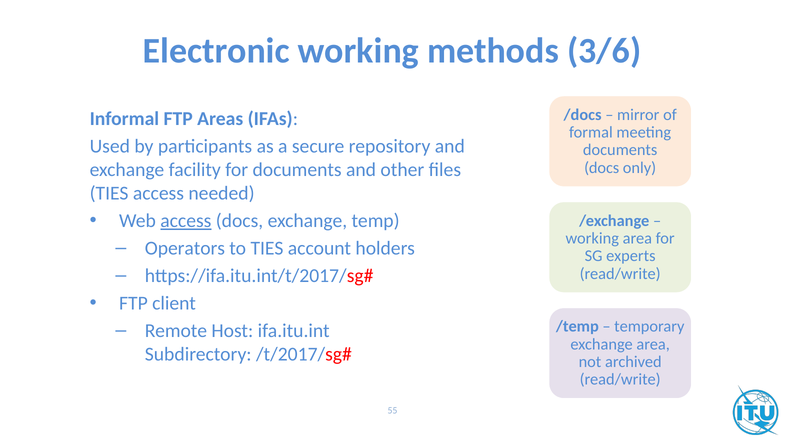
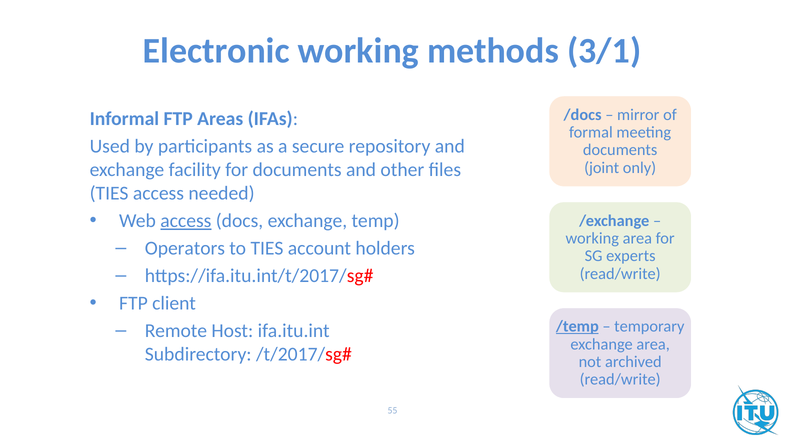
3/6: 3/6 -> 3/1 (604, 51)
docs: docs -> joint (602, 168)
/temp underline: none -> present (577, 326)
